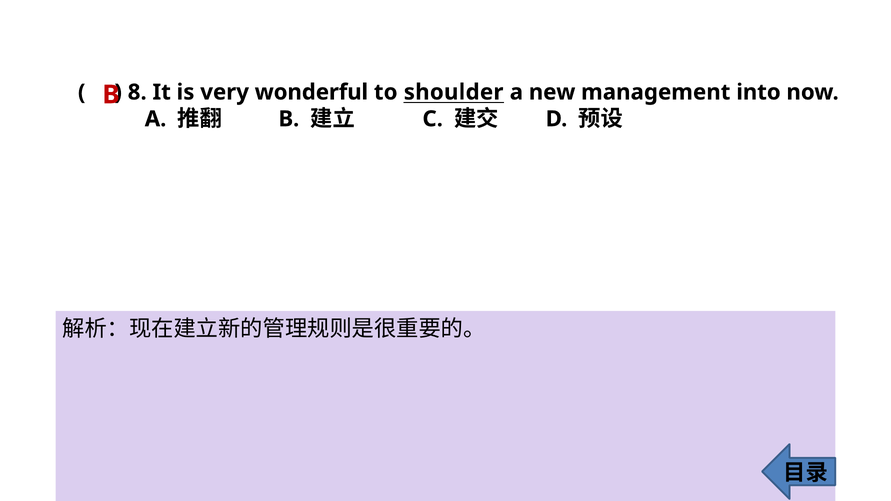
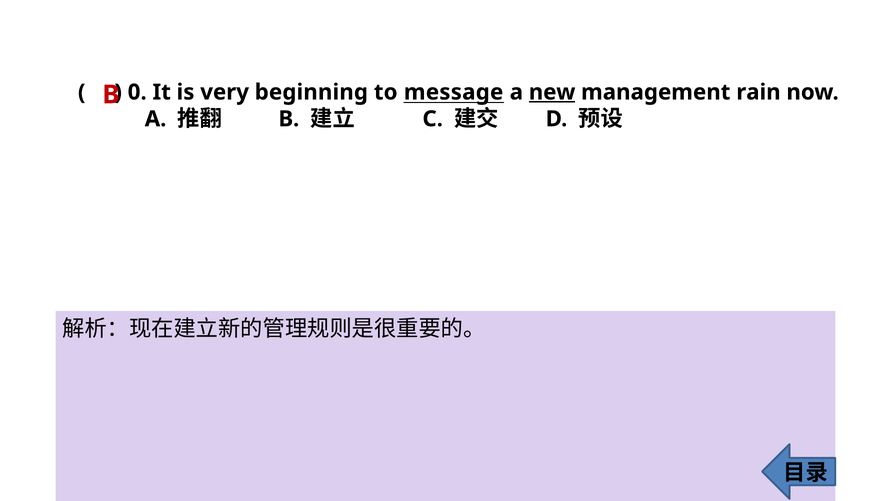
8: 8 -> 0 (137, 92)
wonderful: wonderful -> beginning (311, 92)
shoulder: shoulder -> message (454, 92)
new underline: none -> present (552, 92)
into: into -> rain (758, 92)
